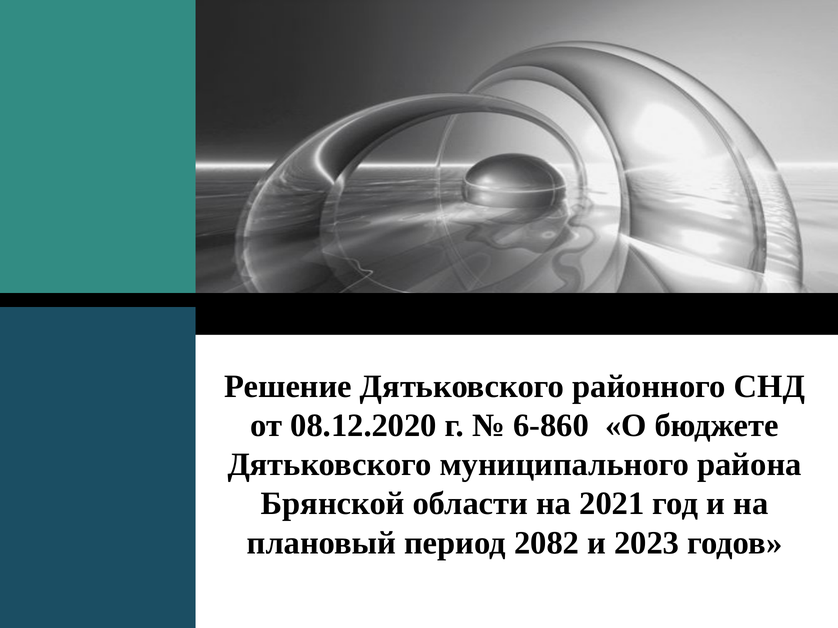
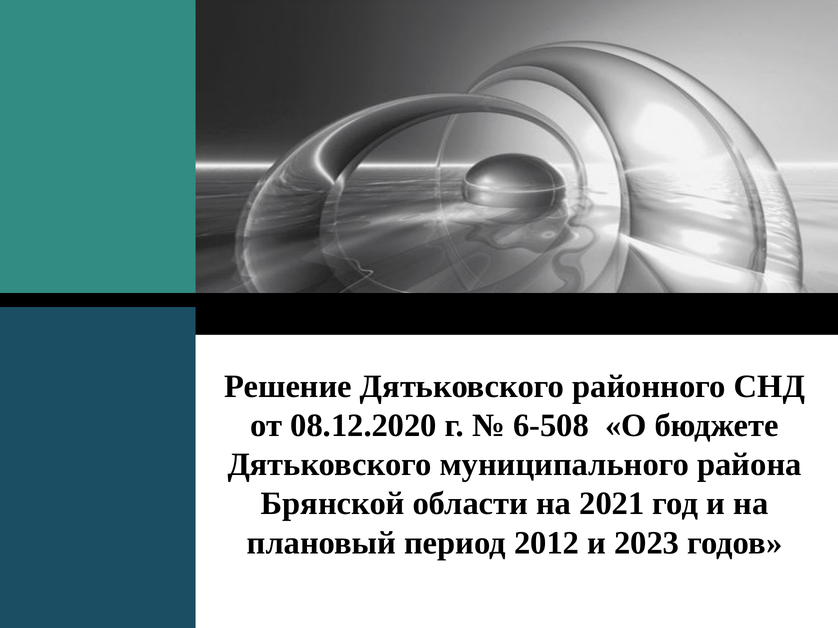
6-860: 6-860 -> 6-508 (551, 426)
2082: 2082 -> 2012 (547, 543)
